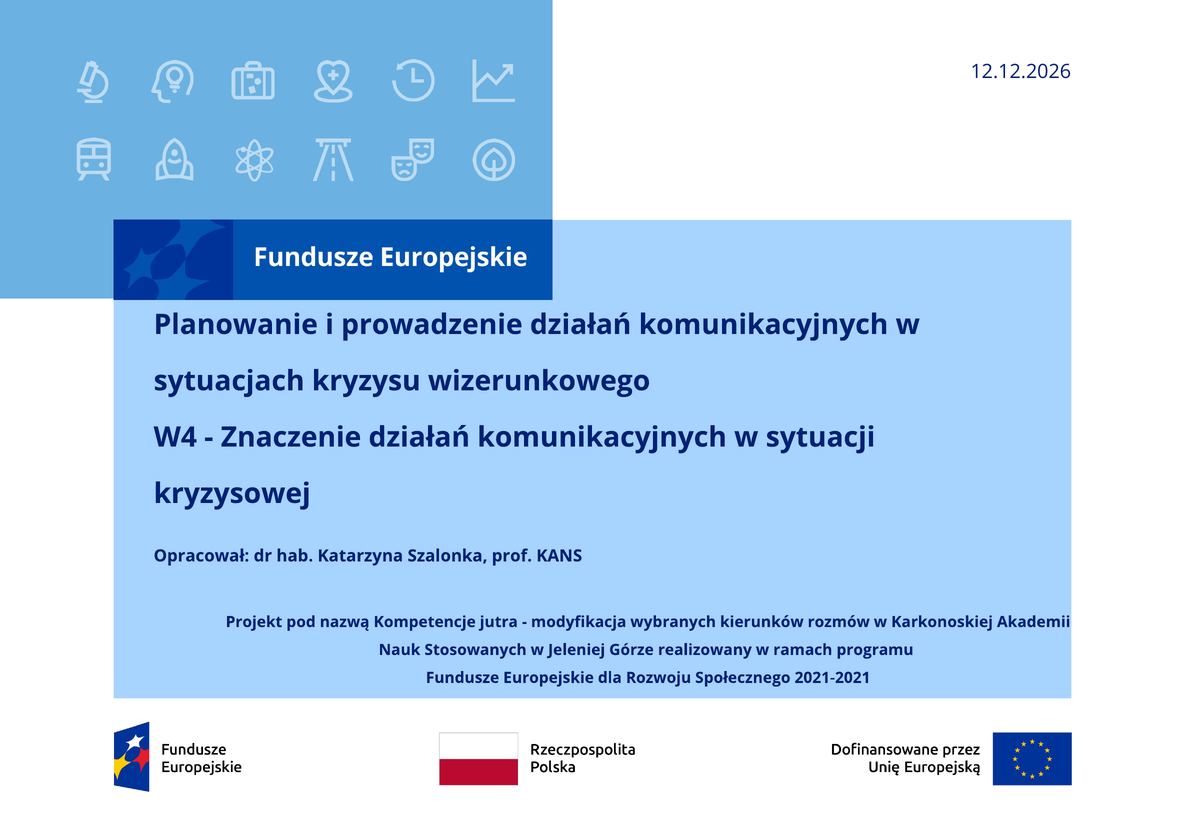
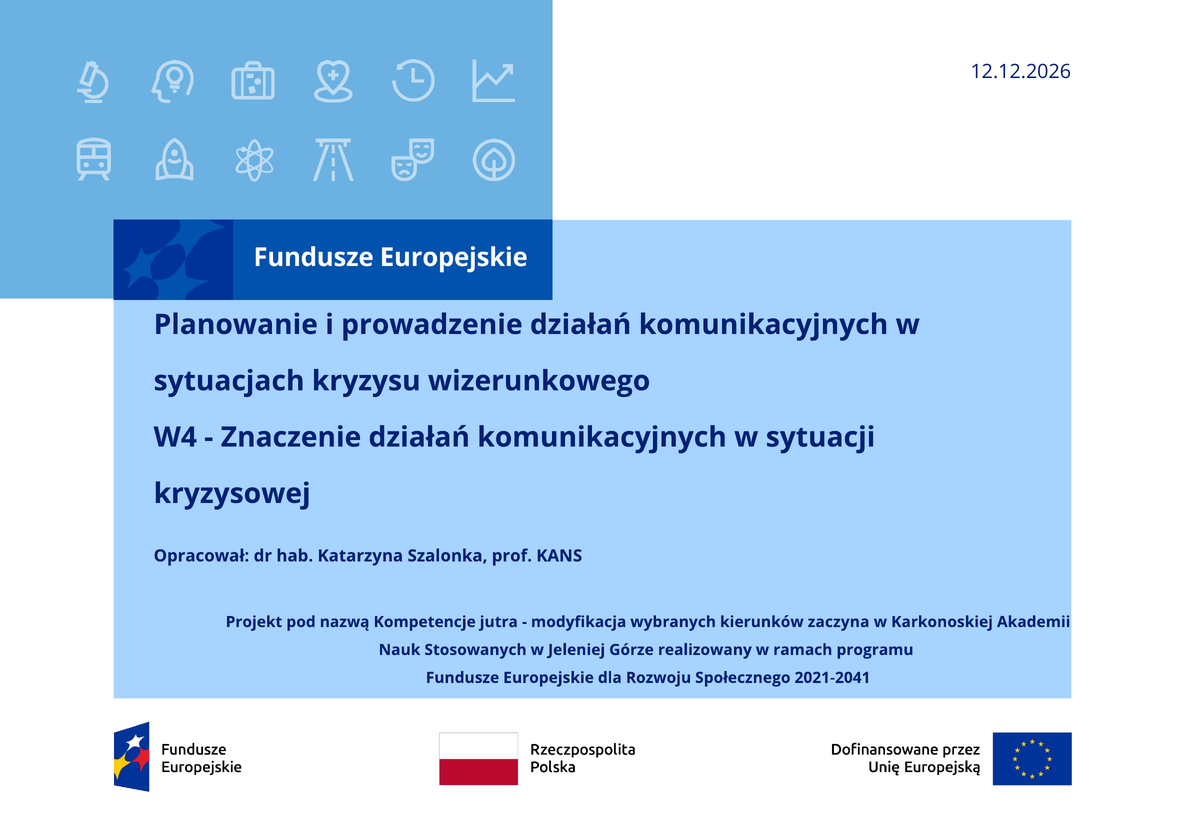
rozmów: rozmów -> zaczyna (839, 622)
2021-2021: 2021-2021 -> 2021-2041 (833, 678)
